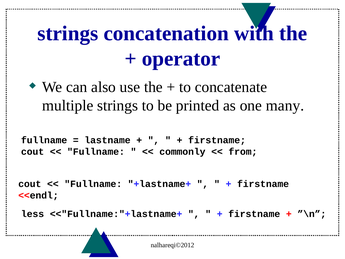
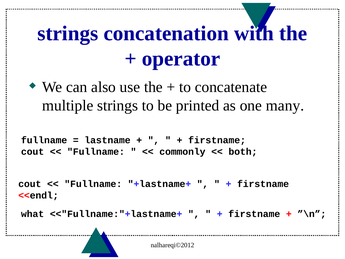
from: from -> both (243, 152)
less: less -> what (33, 214)
